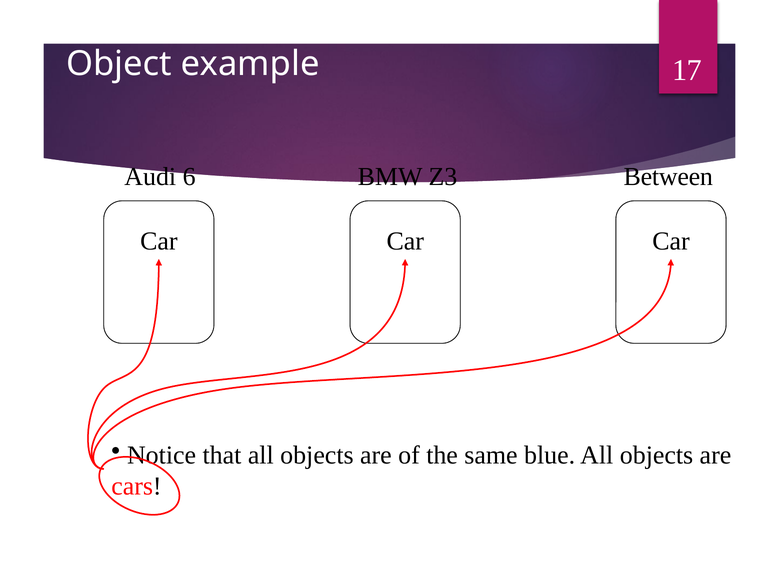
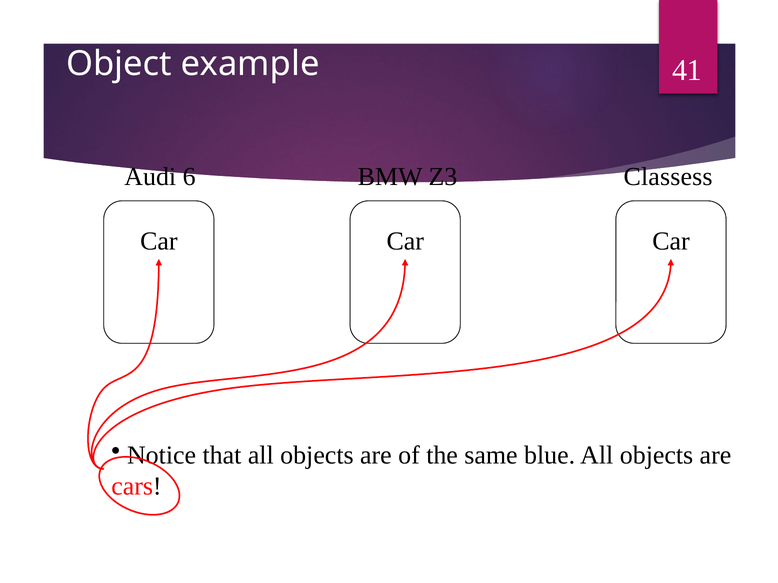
17: 17 -> 41 (687, 70)
Between: Between -> Classess (668, 177)
